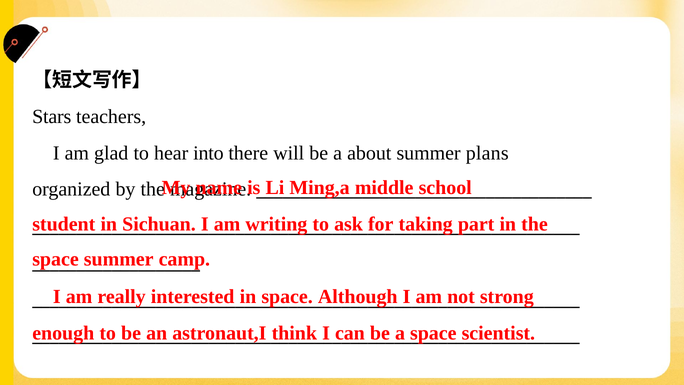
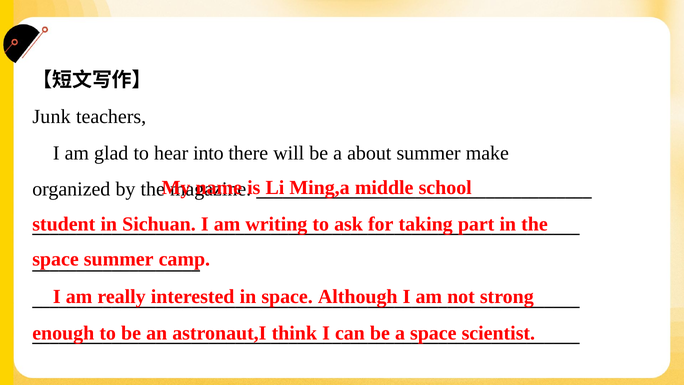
Stars: Stars -> Junk (52, 117)
plans: plans -> make (487, 153)
